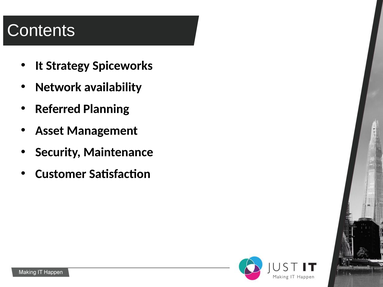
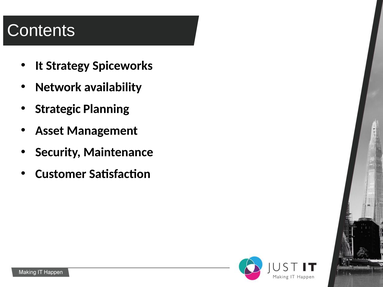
Referred: Referred -> Strategic (58, 109)
